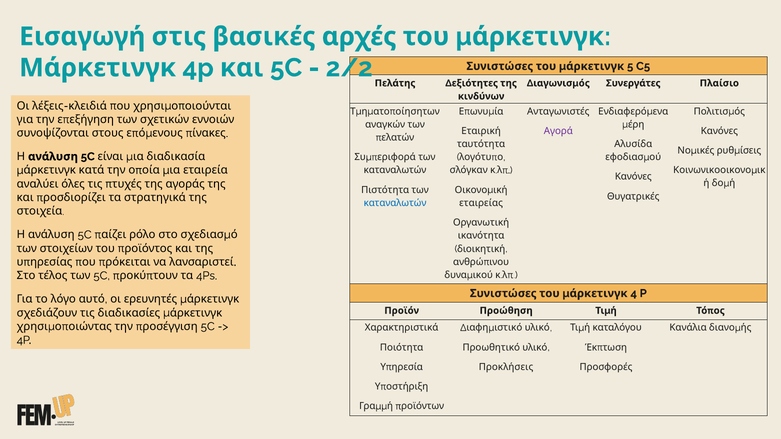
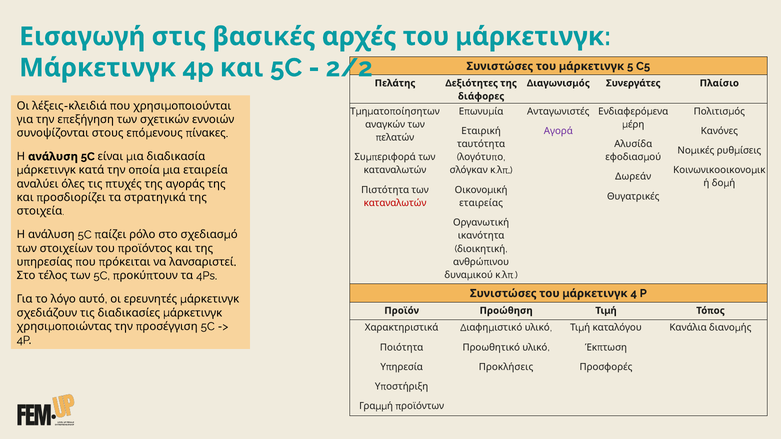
κινδύνων: κινδύνων -> διάφορες (481, 96)
Κανόνες: Κανόνες -> Δωρεάν (633, 177)
καταναλωτών colour: blue -> red (395, 203)
